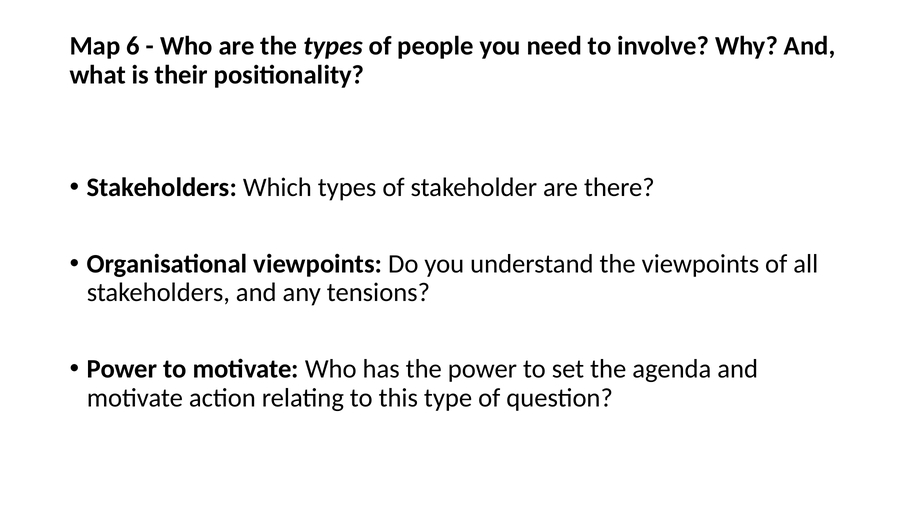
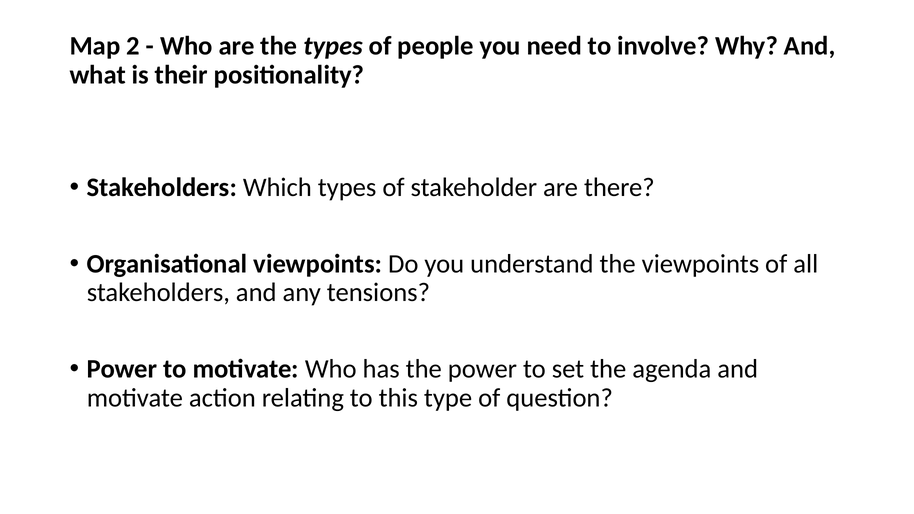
6: 6 -> 2 (133, 46)
